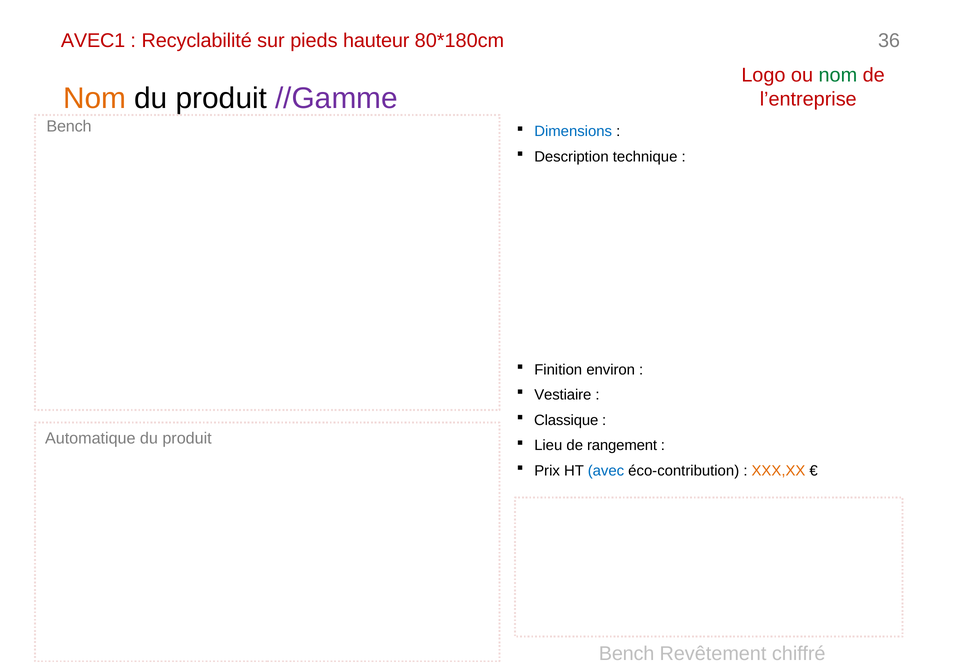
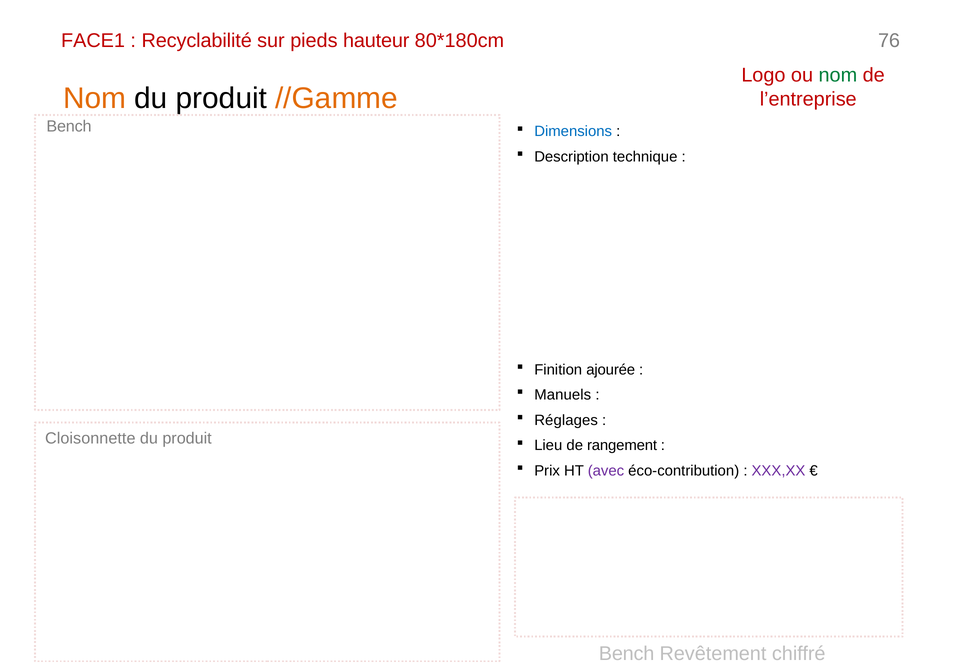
AVEC1: AVEC1 -> FACE1 (93, 41)
36: 36 -> 76 (889, 41)
//Gamme colour: purple -> orange (337, 99)
environ: environ -> ajourée (611, 370)
Vestiaire: Vestiaire -> Manuels (563, 395)
Classique: Classique -> Réglages (566, 421)
Automatique: Automatique -> Cloisonnette (90, 439)
avec colour: blue -> purple (606, 471)
XXX,XX colour: orange -> purple (778, 471)
